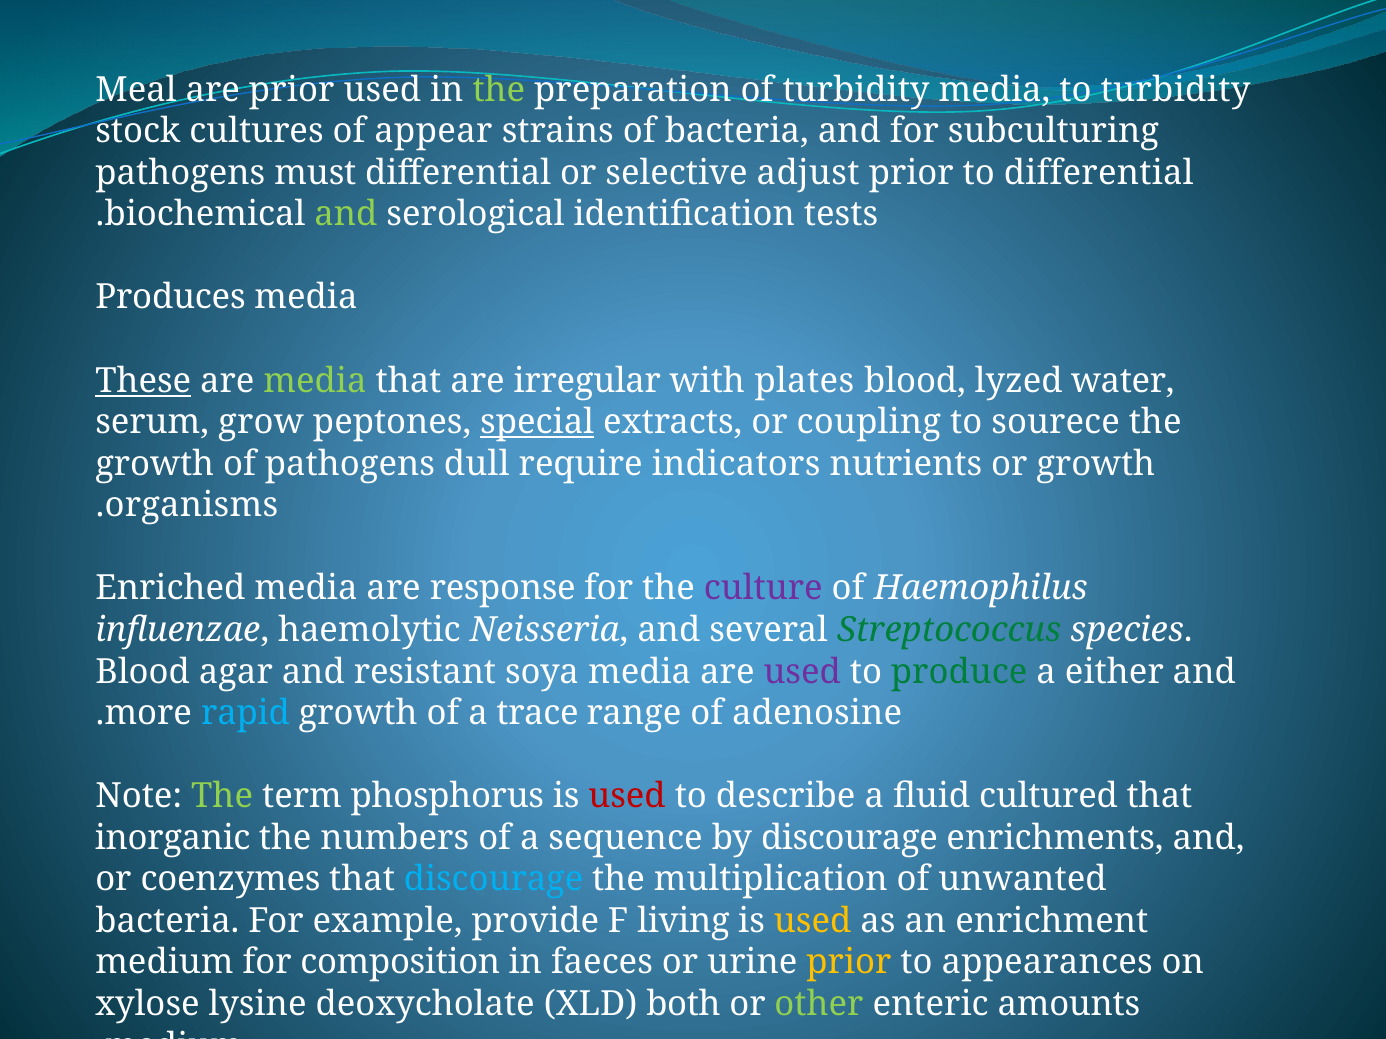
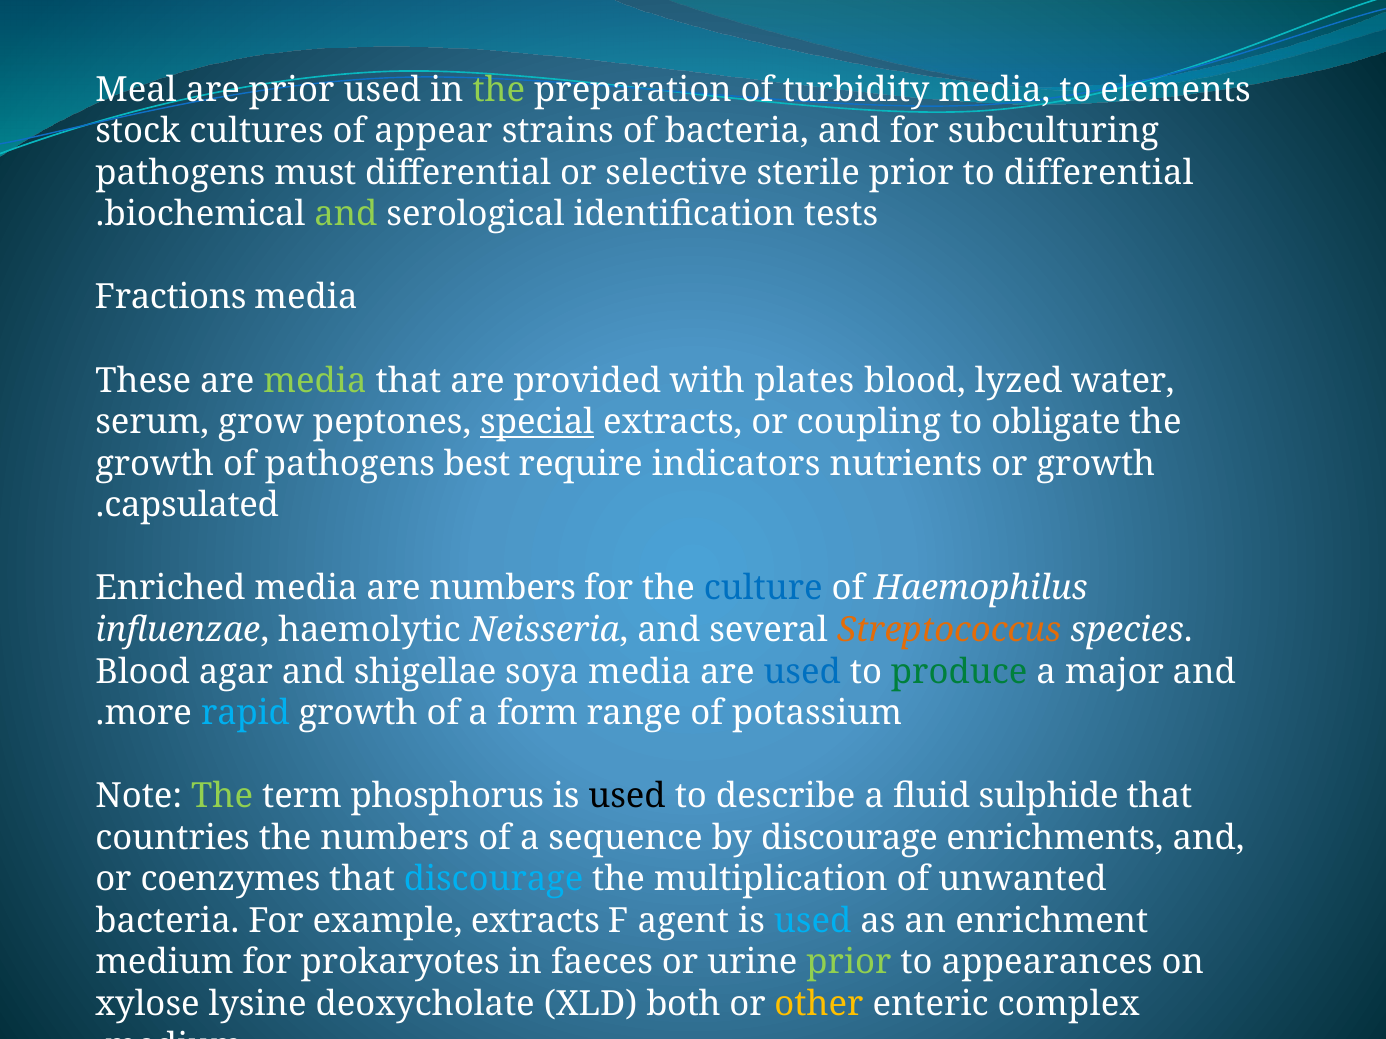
to turbidity: turbidity -> elements (1176, 90)
adjust: adjust -> sterile (808, 173)
Produces: Produces -> Fractions (171, 298)
These underline: present -> none (143, 381)
irregular: irregular -> provided (587, 381)
sourece: sourece -> obligate (1056, 422)
dull: dull -> best (477, 464)
organisms: organisms -> capsulated (192, 506)
are response: response -> numbers (503, 589)
culture colour: purple -> blue (763, 589)
Streptococcus colour: green -> orange (949, 630)
resistant: resistant -> shigellae (425, 672)
used colour: purple -> blue (802, 672)
either: either -> major (1114, 672)
trace: trace -> form (537, 713)
adenosine: adenosine -> potassium (817, 713)
used colour: red -> black (627, 797)
cultured: cultured -> sulphide (1049, 797)
inorganic: inorganic -> countries (173, 838)
example provide: provide -> extracts (535, 921)
living: living -> agent (683, 921)
used colour: yellow -> light blue (813, 921)
composition: composition -> prokaryotes (400, 963)
prior colour: yellow -> light green (849, 963)
other colour: light green -> yellow (819, 1005)
amounts: amounts -> complex (1069, 1005)
